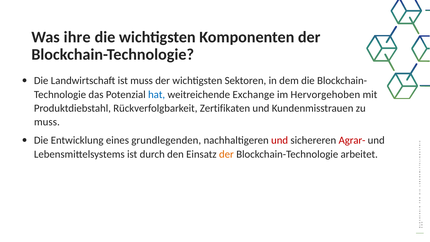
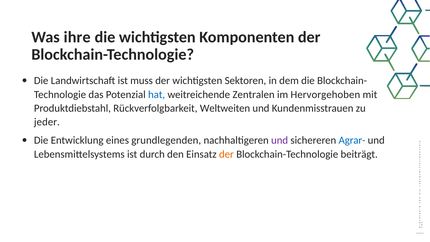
Exchange: Exchange -> Zentralen (254, 94)
Zertifikaten: Zertifikaten -> Weltweiten (225, 108)
muss: muss -> jeder (47, 122)
und colour: red -> purple (280, 140)
Agrar- colour: red -> blue (352, 140)
arbeitet: arbeitet -> beiträgt (359, 154)
